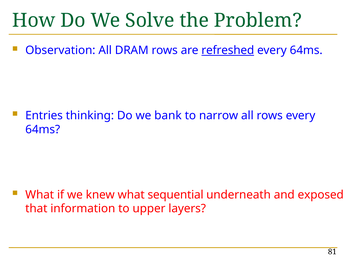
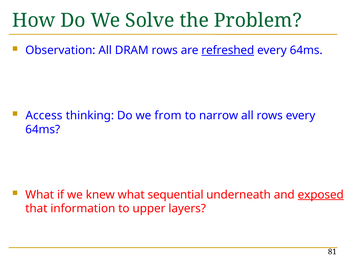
Entries: Entries -> Access (44, 115)
bank: bank -> from (168, 115)
exposed underline: none -> present (321, 194)
